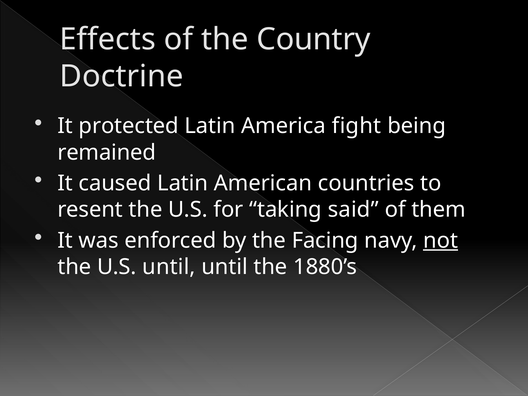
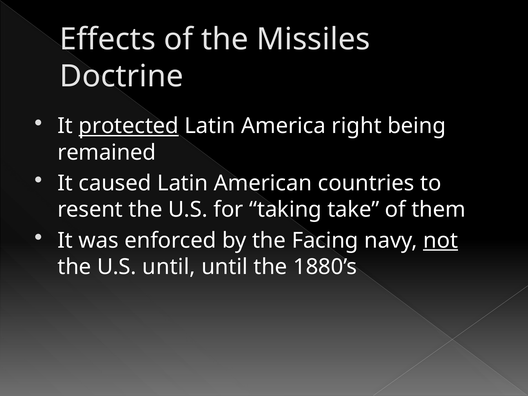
Country: Country -> Missiles (313, 39)
protected underline: none -> present (129, 126)
fight: fight -> right (357, 126)
said: said -> take (353, 210)
